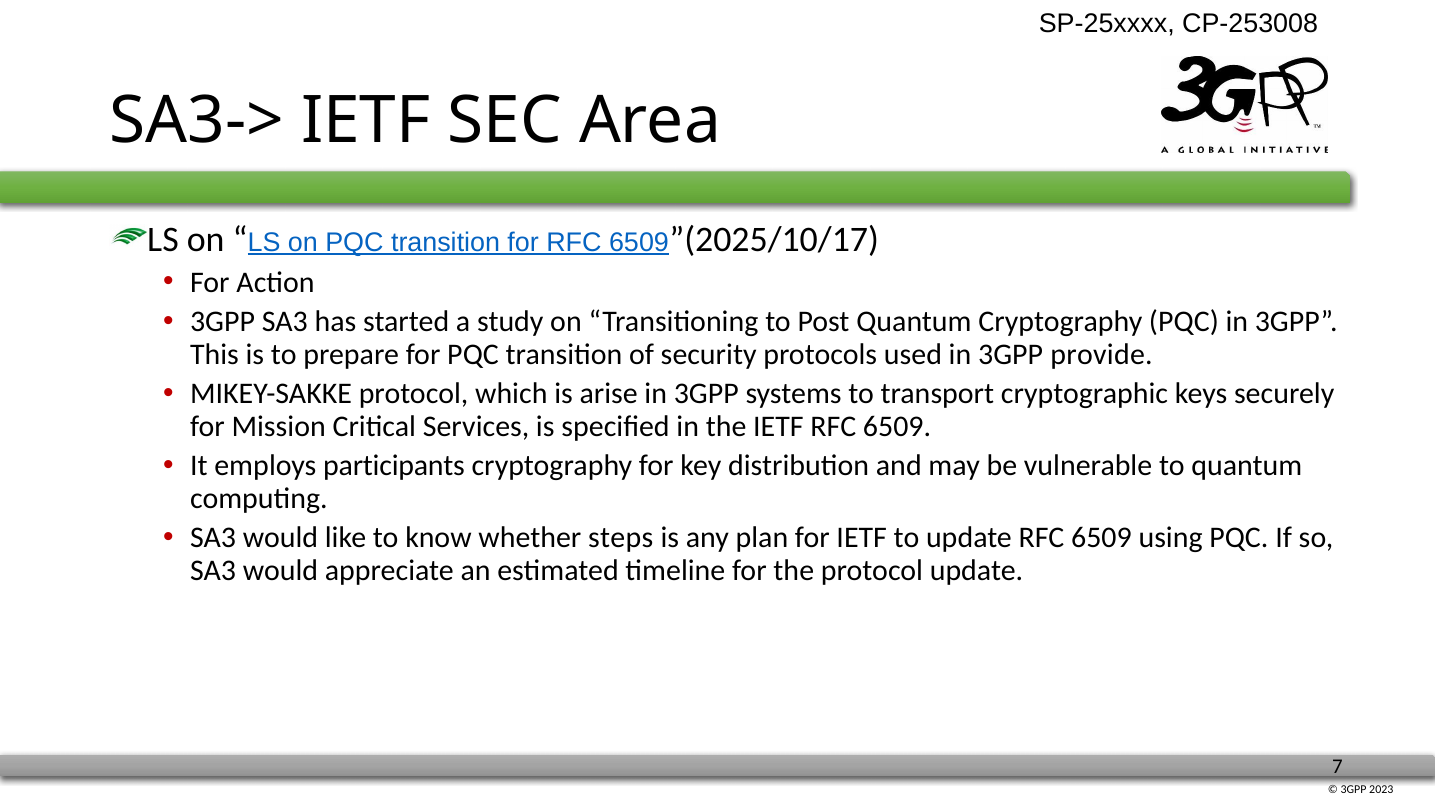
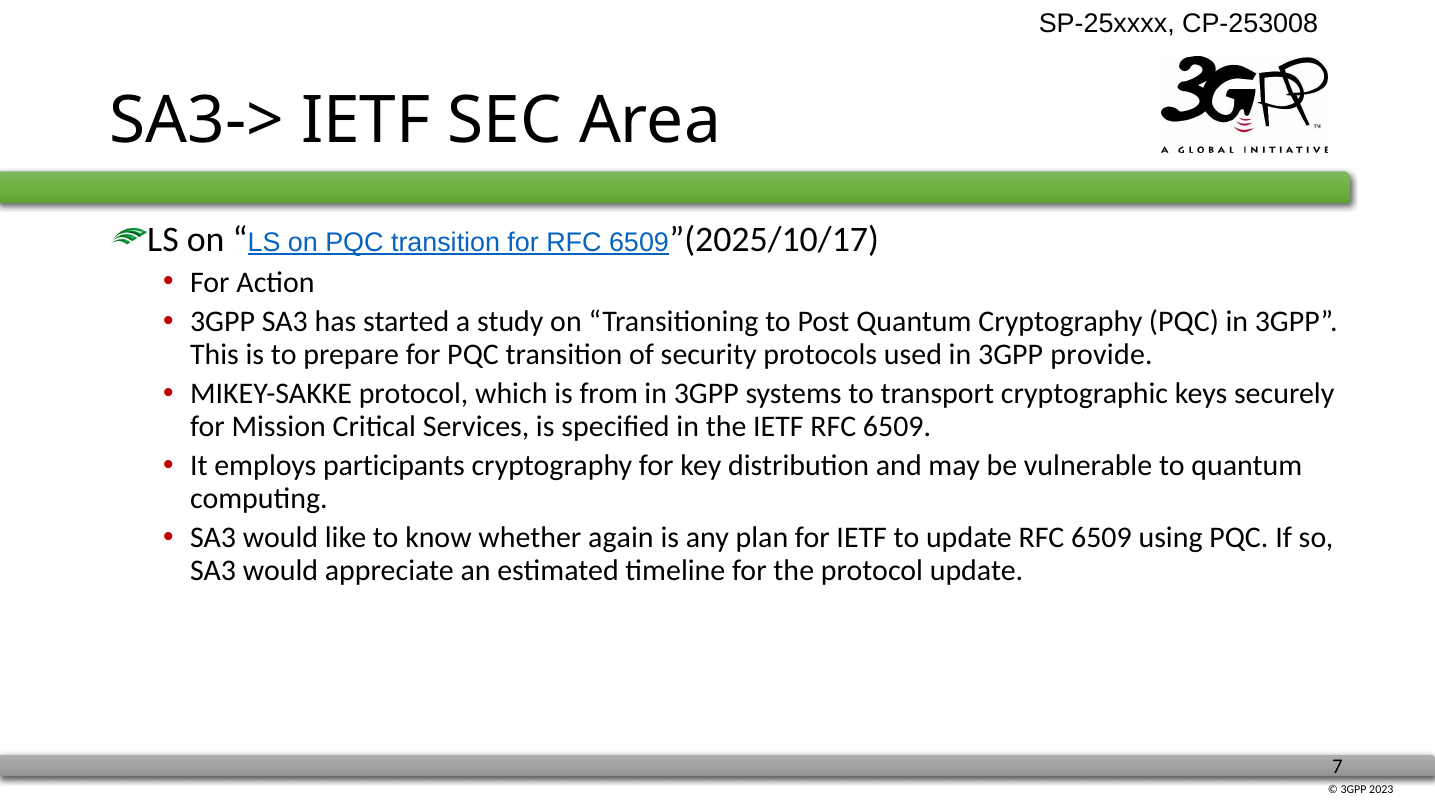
arise: arise -> from (609, 394)
steps: steps -> again (621, 538)
